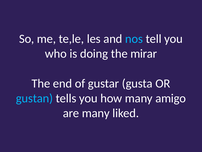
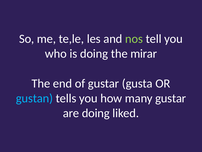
nos colour: light blue -> light green (134, 39)
many amigo: amigo -> gustar (171, 98)
are many: many -> doing (96, 113)
